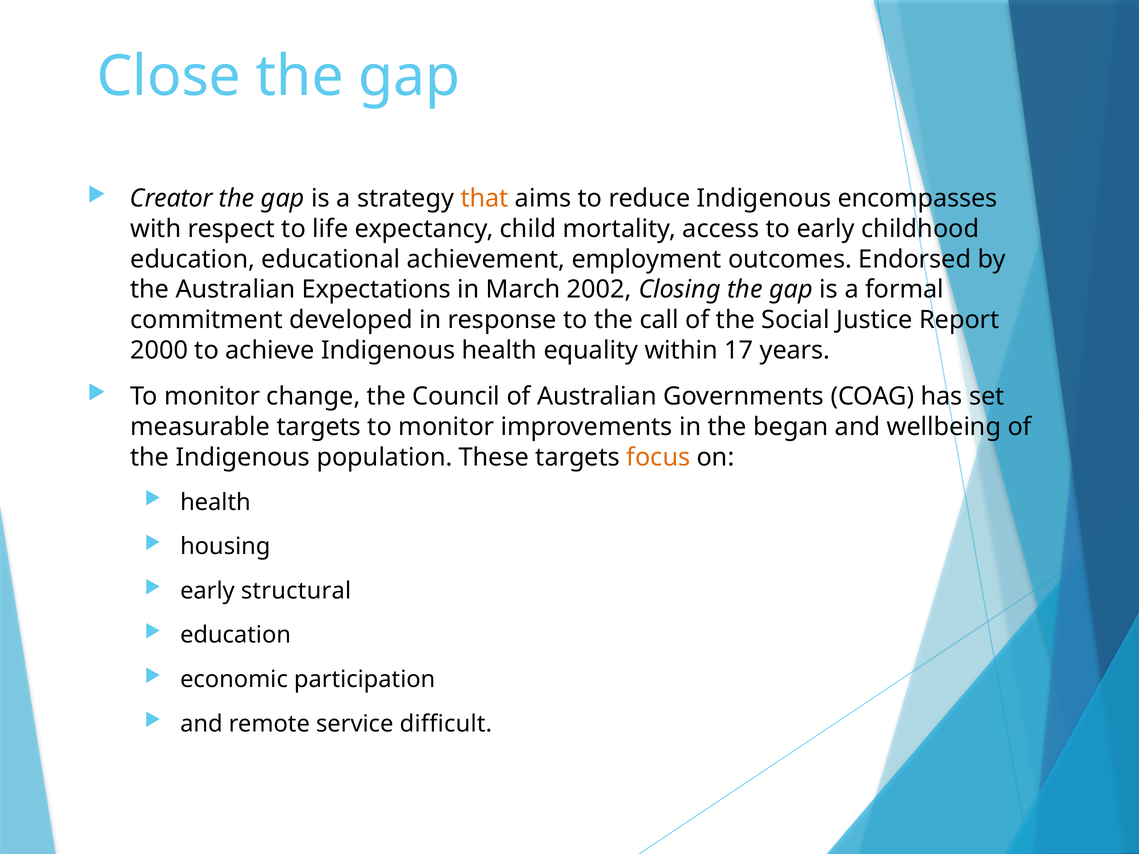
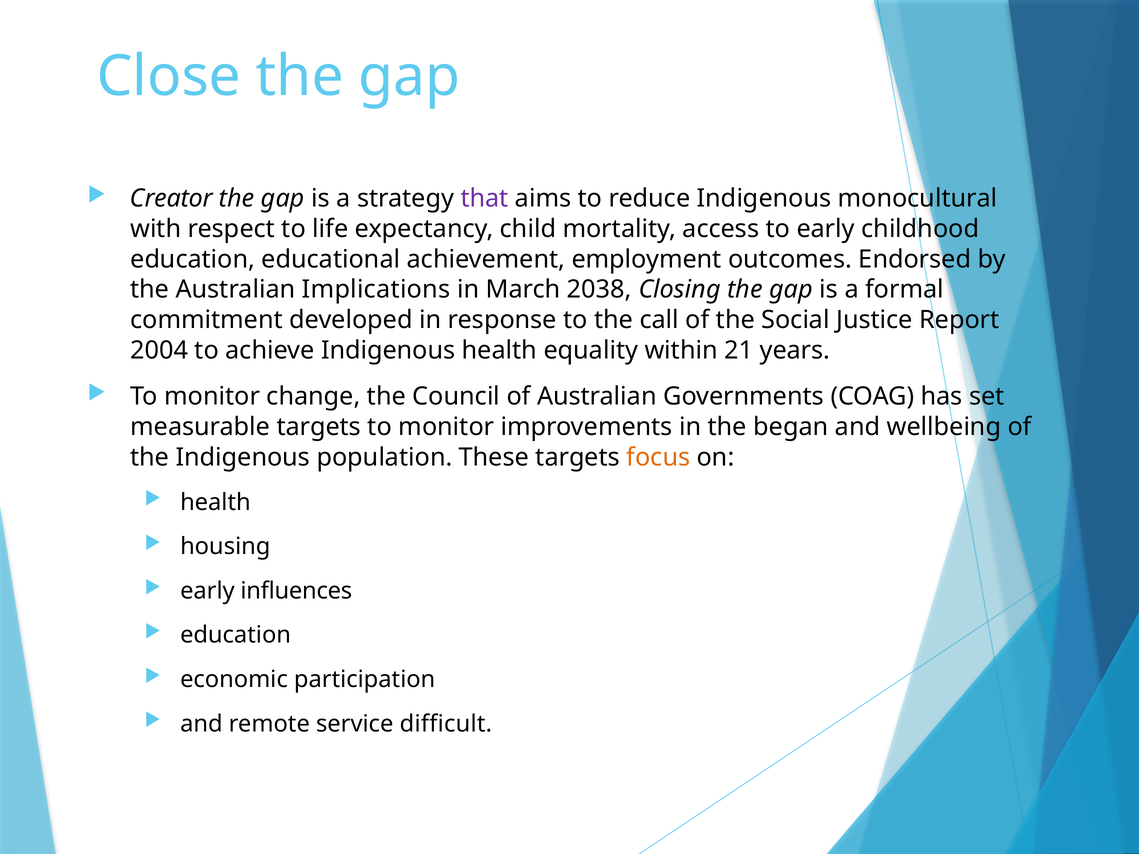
that colour: orange -> purple (485, 199)
encompasses: encompasses -> monocultural (917, 199)
Expectations: Expectations -> Implications (376, 290)
2002: 2002 -> 2038 (599, 290)
2000: 2000 -> 2004 (159, 350)
17: 17 -> 21 (739, 350)
structural: structural -> influences (296, 591)
